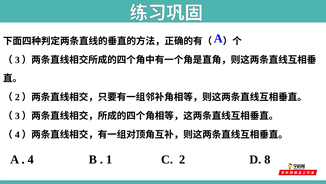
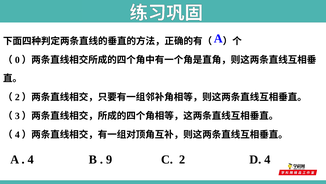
3: 3 -> 0 (17, 60)
1: 1 -> 9 (109, 159)
D 8: 8 -> 4 (267, 159)
